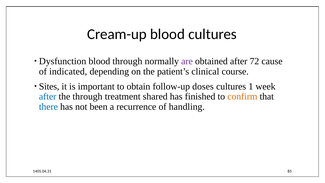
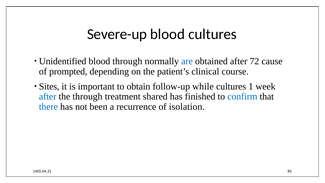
Cream-up: Cream-up -> Severe-up (117, 34)
Dysfunction: Dysfunction -> Unidentified (63, 61)
are colour: purple -> blue (187, 61)
indicated: indicated -> prompted (68, 71)
doses: doses -> while (203, 86)
confirm colour: orange -> blue (242, 97)
handling: handling -> isolation (187, 107)
